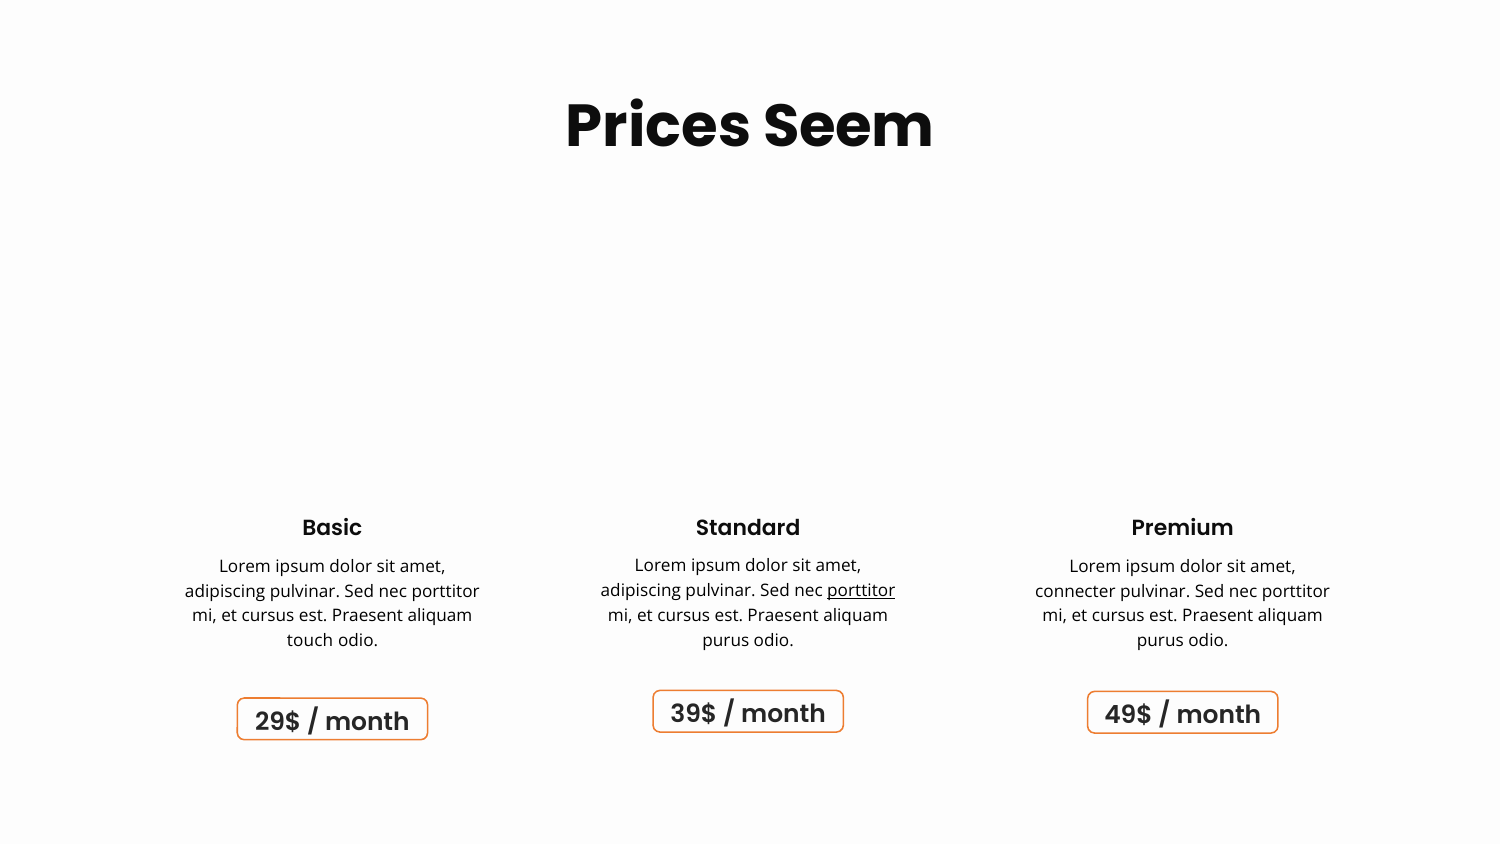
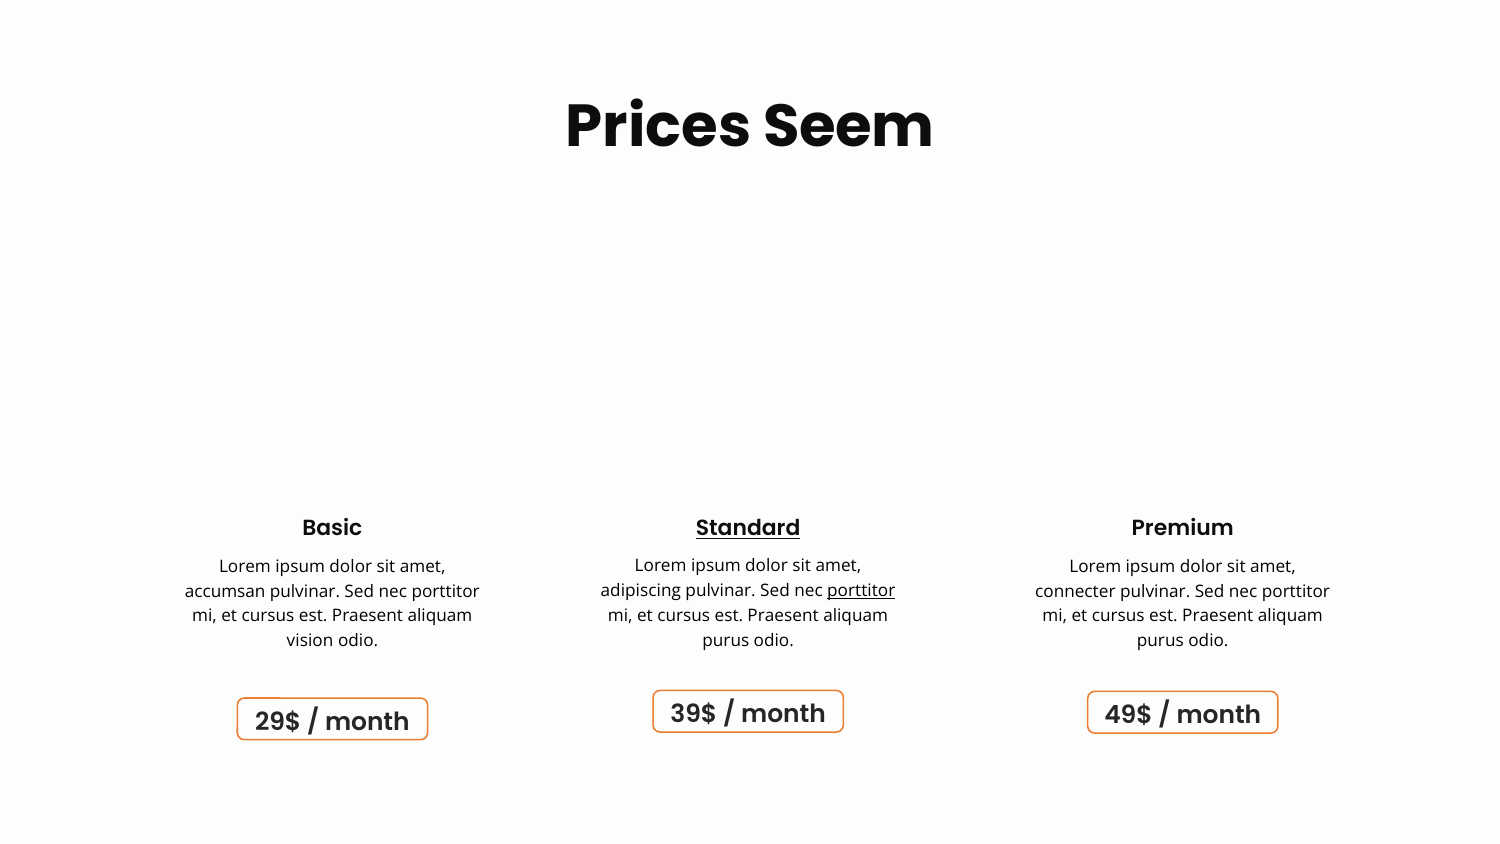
Standard underline: none -> present (748, 529)
adipiscing: adipiscing -> accumsan (225, 591)
touch: touch -> vision (310, 641)
